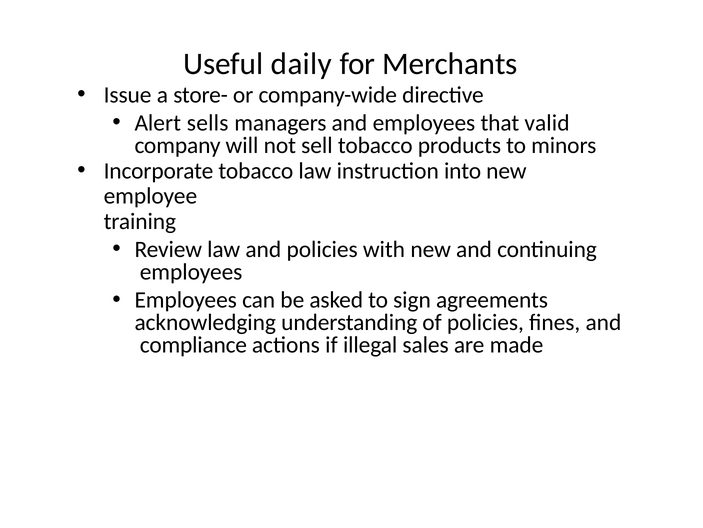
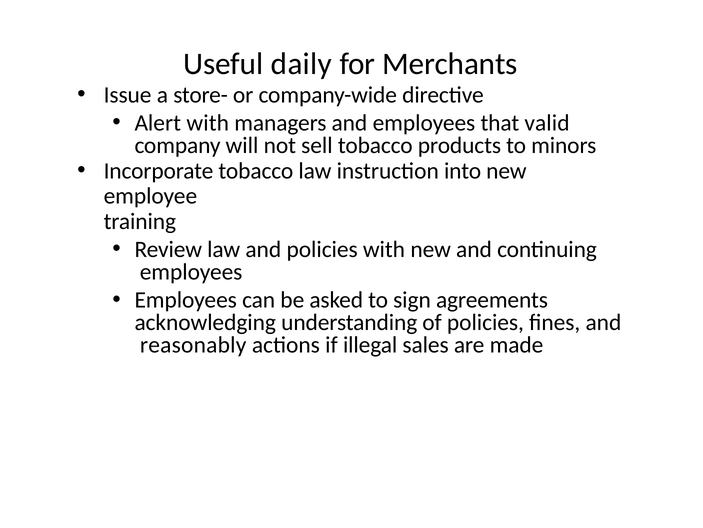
Alert sells: sells -> with (208, 123)
compliance: compliance -> reasonably (193, 345)
